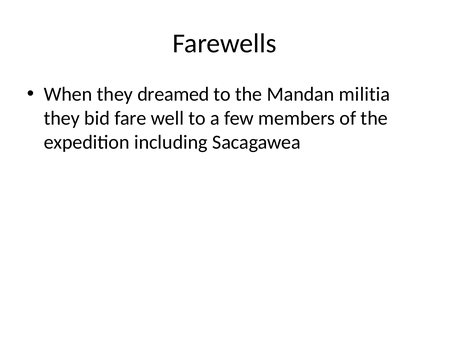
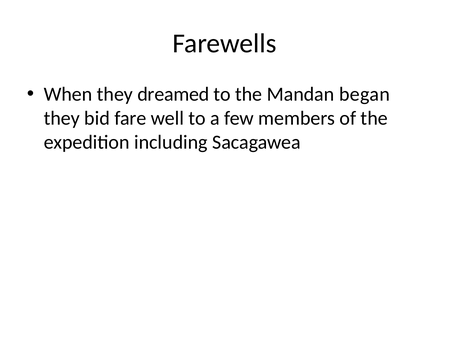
militia: militia -> began (365, 94)
